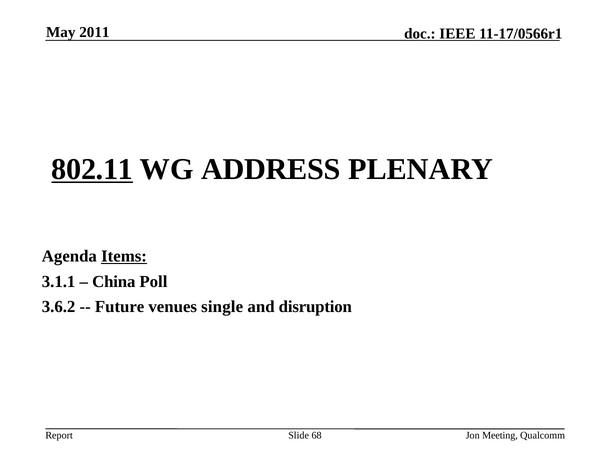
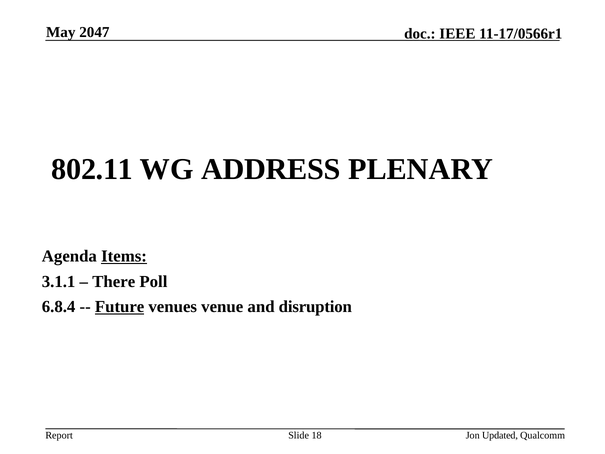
2011: 2011 -> 2047 (94, 32)
802.11 underline: present -> none (92, 169)
China: China -> There (114, 281)
3.6.2: 3.6.2 -> 6.8.4 (59, 307)
Future underline: none -> present (120, 307)
single: single -> venue (222, 307)
68: 68 -> 18 (317, 435)
Meeting: Meeting -> Updated (500, 435)
